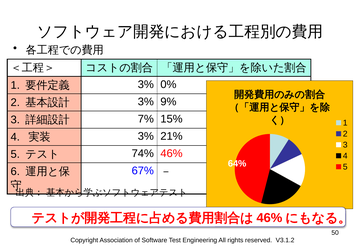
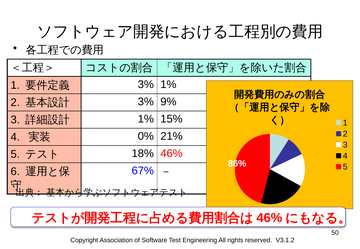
3% 0%: 0% -> 1% (168, 85)
7%: 7% -> 1% (146, 119)
3%: 3% -> 0% (146, 136)
74%: 74% -> 18% (143, 154)
64%: 64% -> 86% (237, 164)
